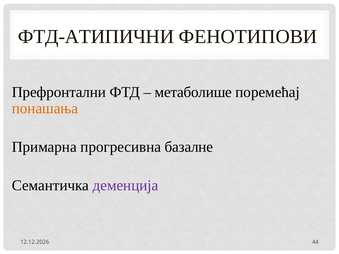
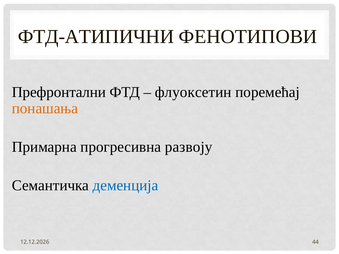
метаболише: метаболише -> флуоксетин (193, 92)
базалне: базалне -> развоју (189, 147)
деменција colour: purple -> blue (126, 186)
